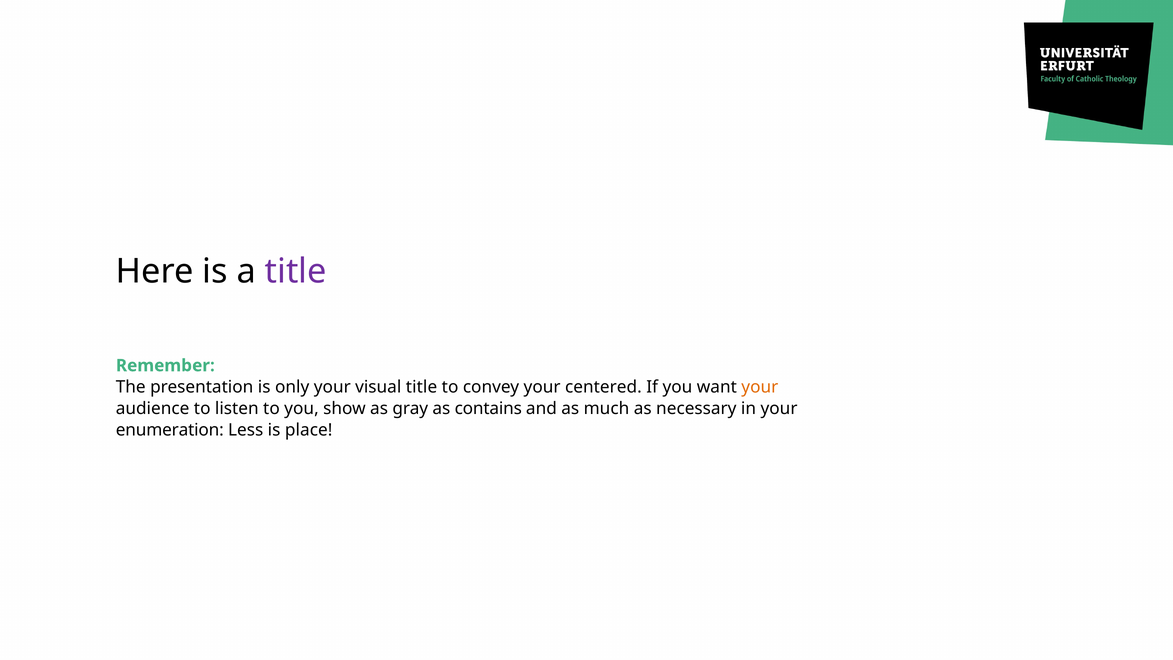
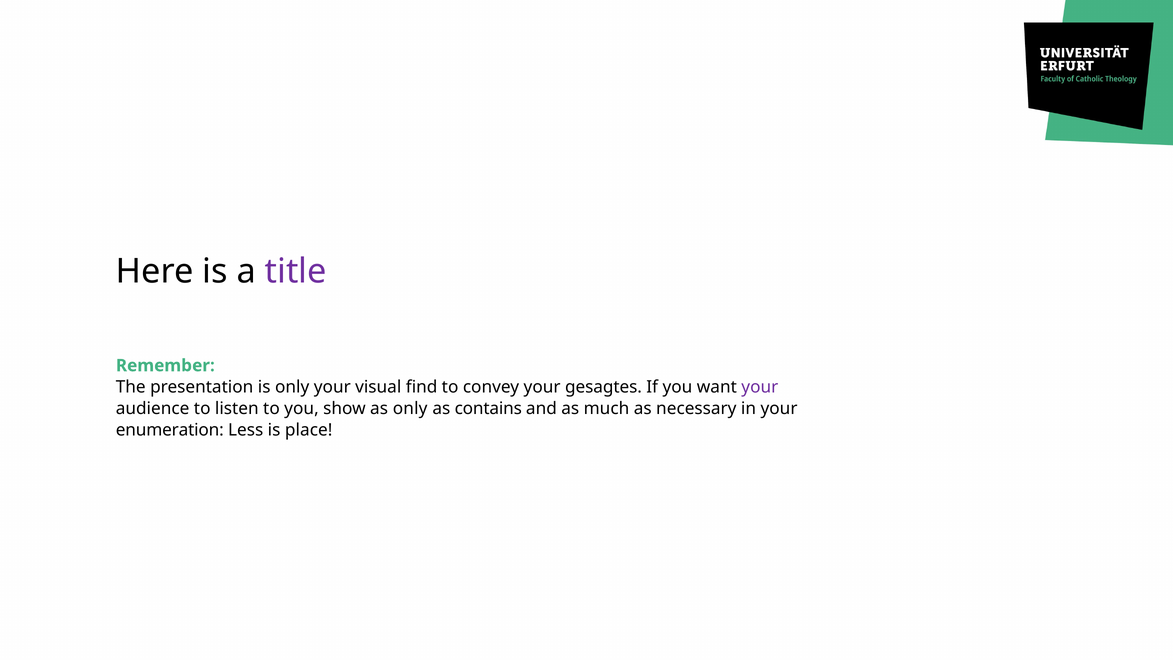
visual title: title -> find (422, 387)
centered: centered -> gesagtes (603, 387)
your colour: orange -> purple (760, 387)
as gray: gray -> only (410, 408)
